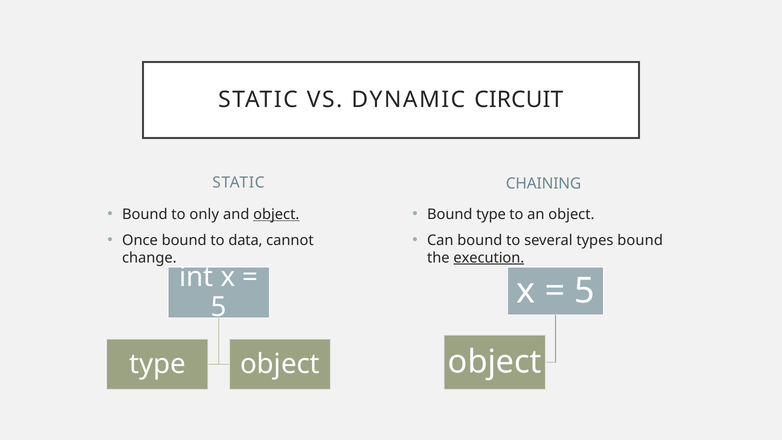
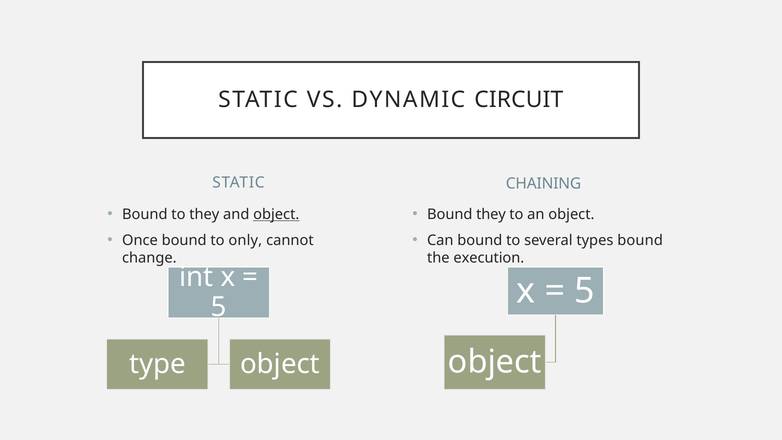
to only: only -> they (204, 214)
Bound type: type -> they (491, 214)
data: data -> only (245, 240)
execution underline: present -> none (489, 258)
